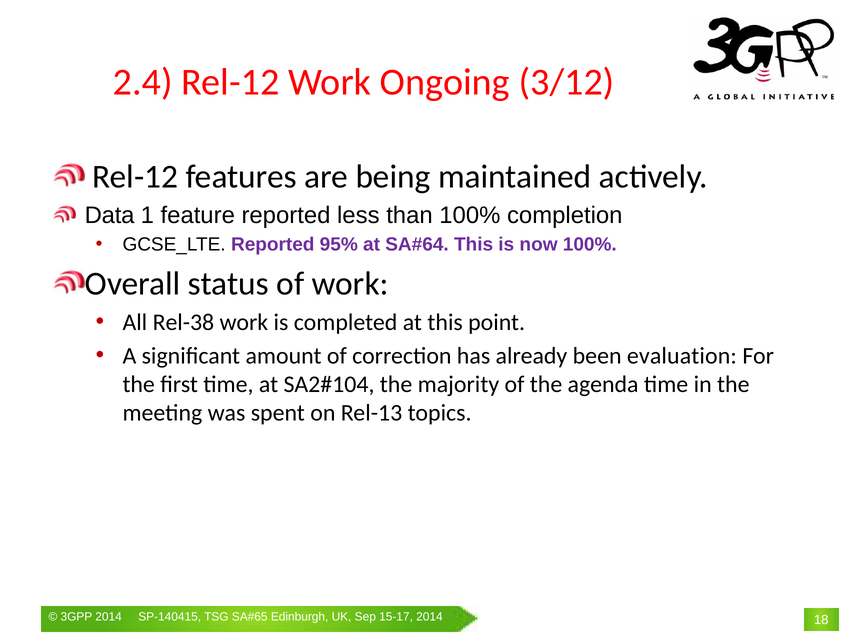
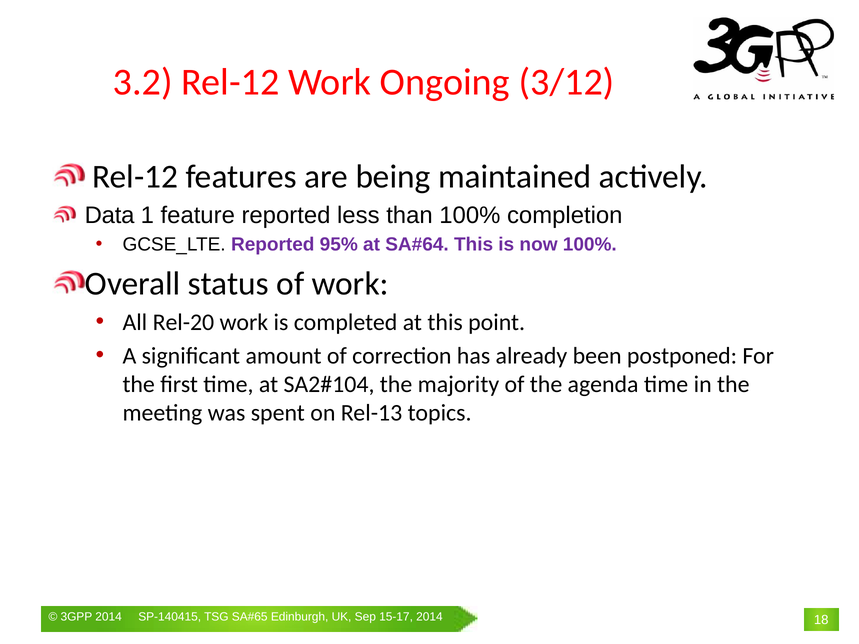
2.4: 2.4 -> 3.2 (143, 82)
Rel-38: Rel-38 -> Rel-20 (183, 322)
evaluation: evaluation -> postponed (682, 356)
